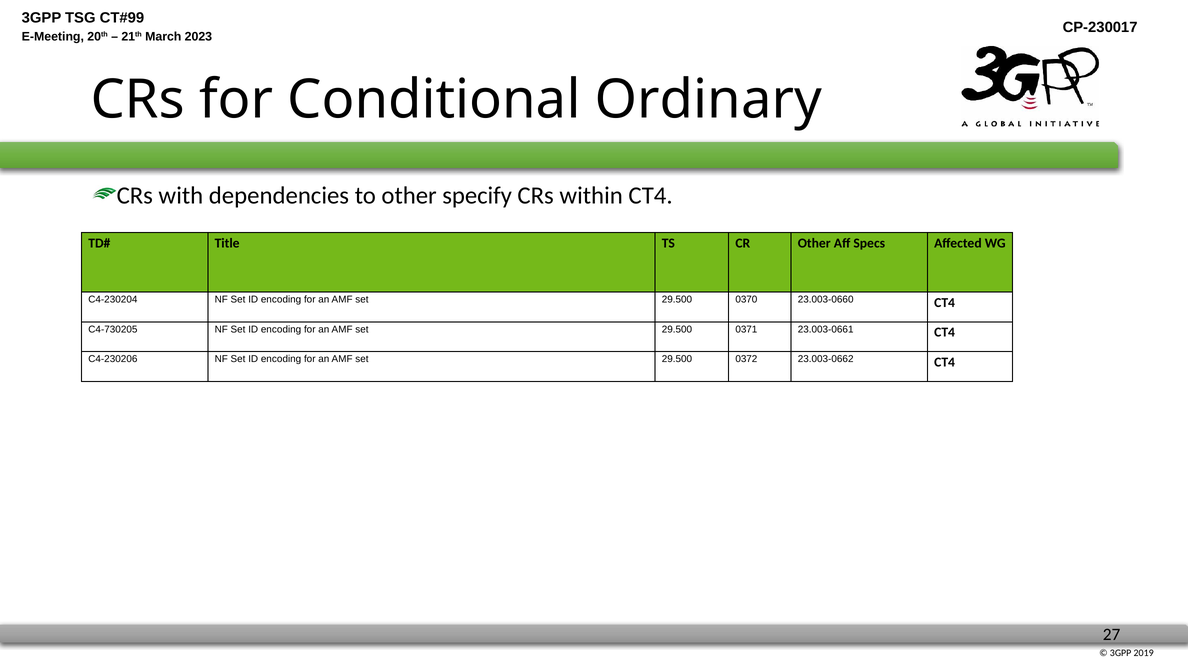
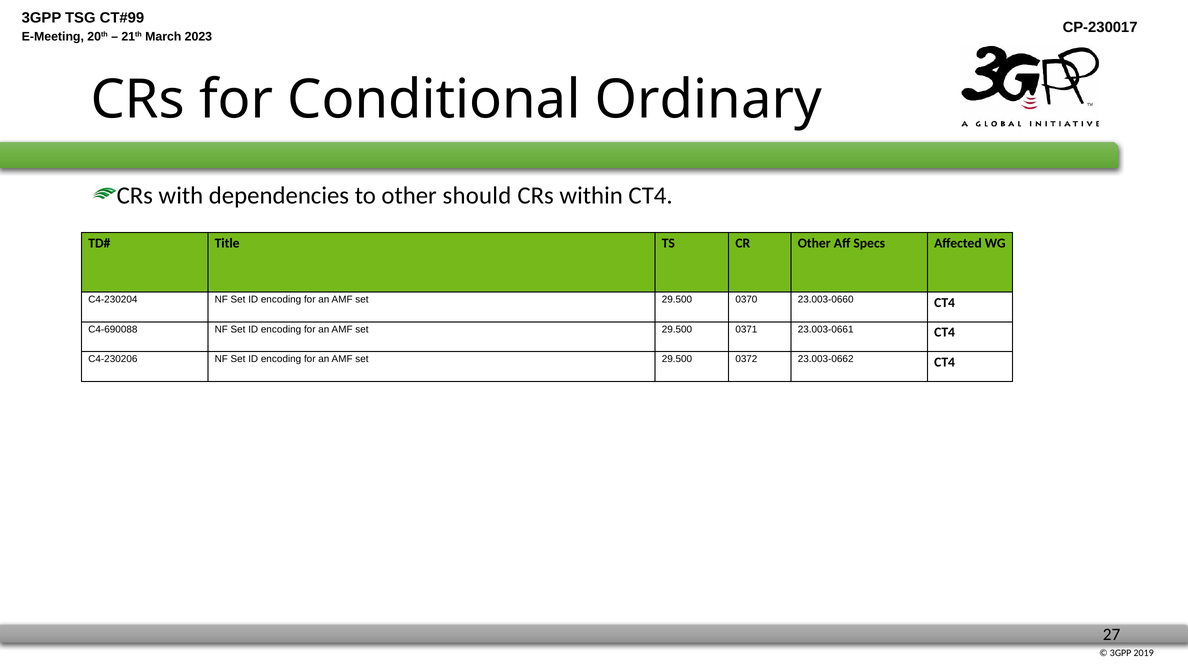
specify: specify -> should (477, 196)
C4-730205: C4-730205 -> C4-690088 (113, 329)
